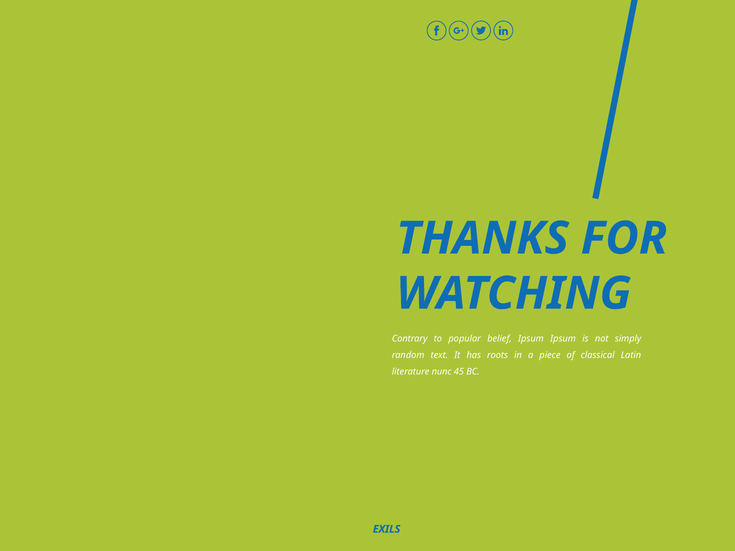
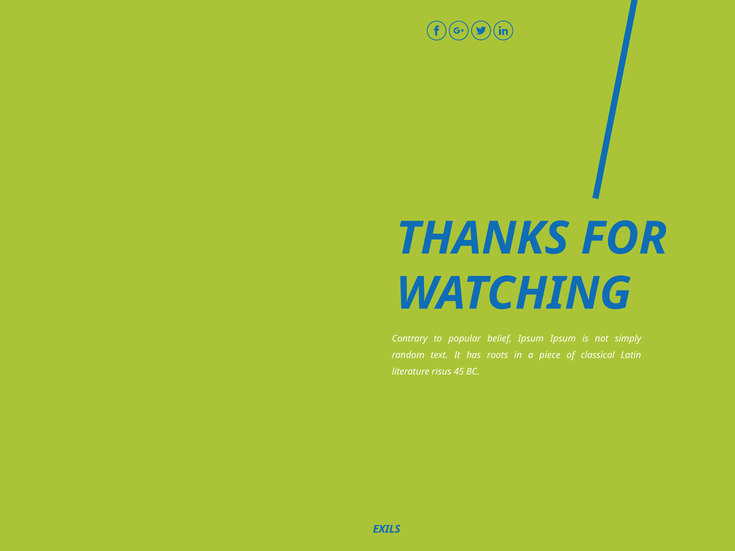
nunc: nunc -> risus (442, 372)
